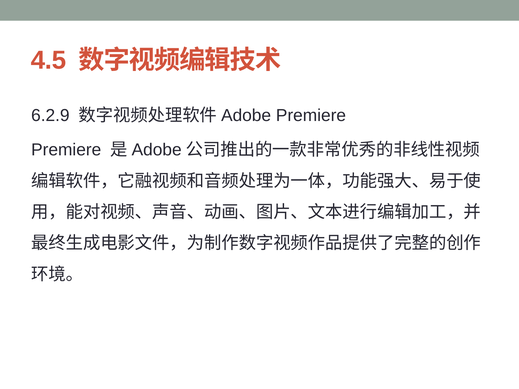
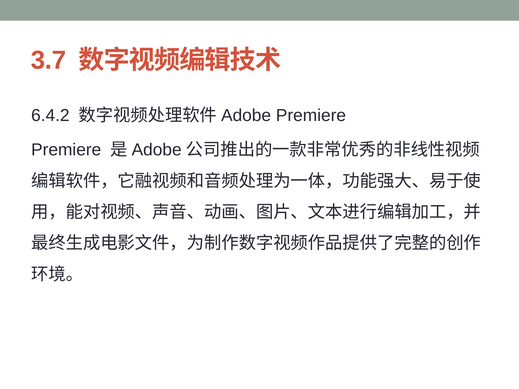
4.5: 4.5 -> 3.7 (49, 60)
6.2.9: 6.2.9 -> 6.4.2 (50, 115)
